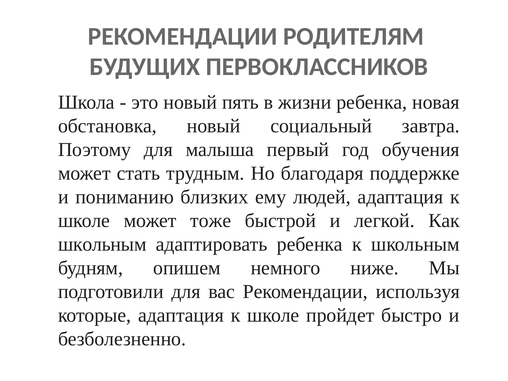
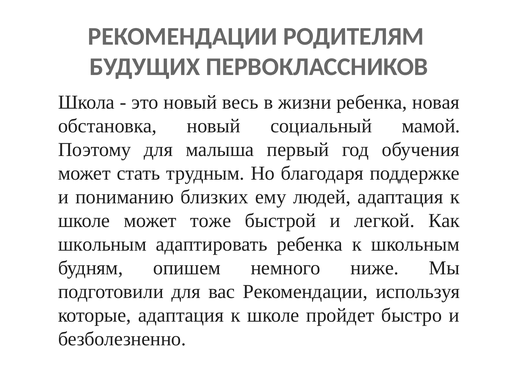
пять: пять -> весь (240, 102)
завтра: завтра -> мамой (431, 126)
